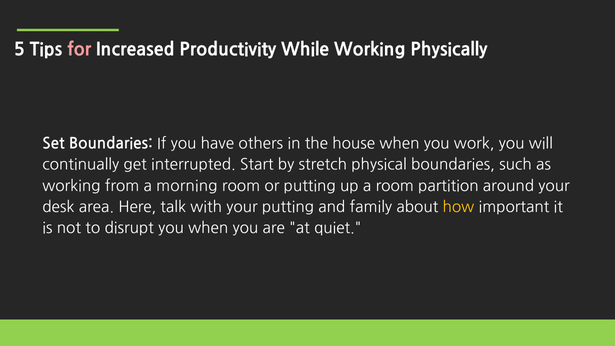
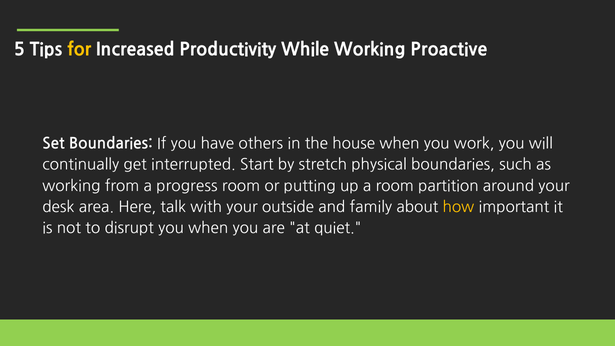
for colour: pink -> yellow (79, 50)
Physically: Physically -> Proactive (449, 50)
morning: morning -> progress (187, 186)
your putting: putting -> outside (288, 207)
